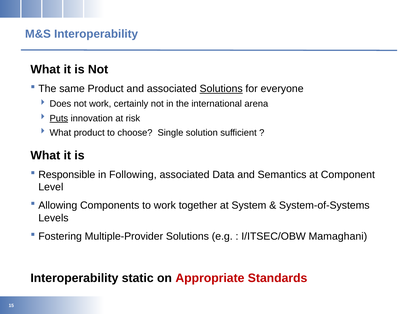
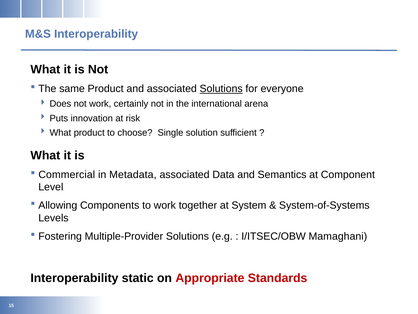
Puts underline: present -> none (59, 118)
Responsible: Responsible -> Commercial (67, 174)
Following: Following -> Metadata (133, 174)
